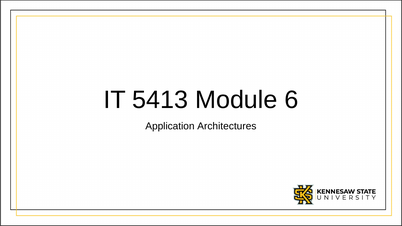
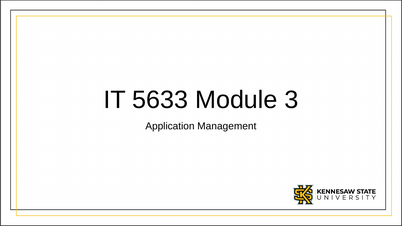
5413: 5413 -> 5633 (160, 100)
6: 6 -> 3 (291, 100)
Architectures: Architectures -> Management (227, 126)
